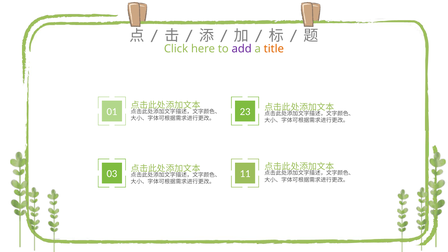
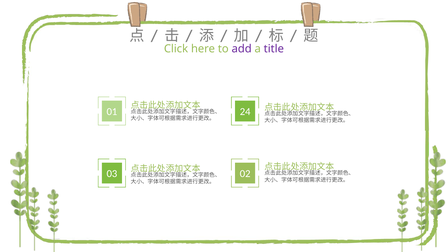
title colour: orange -> purple (274, 49)
23: 23 -> 24 (245, 112)
11: 11 -> 02 (245, 174)
